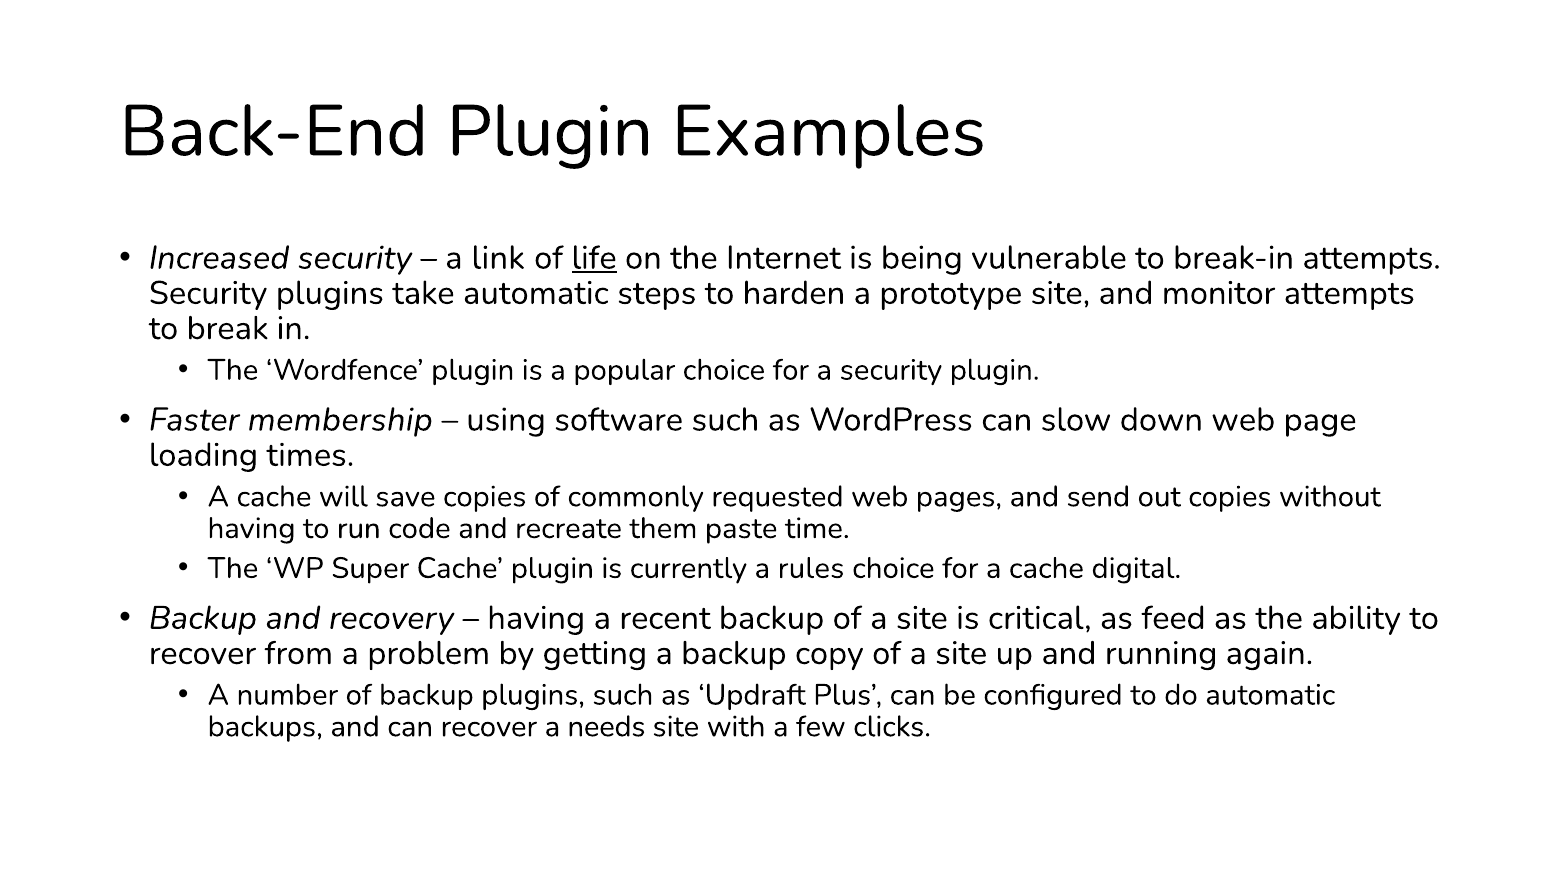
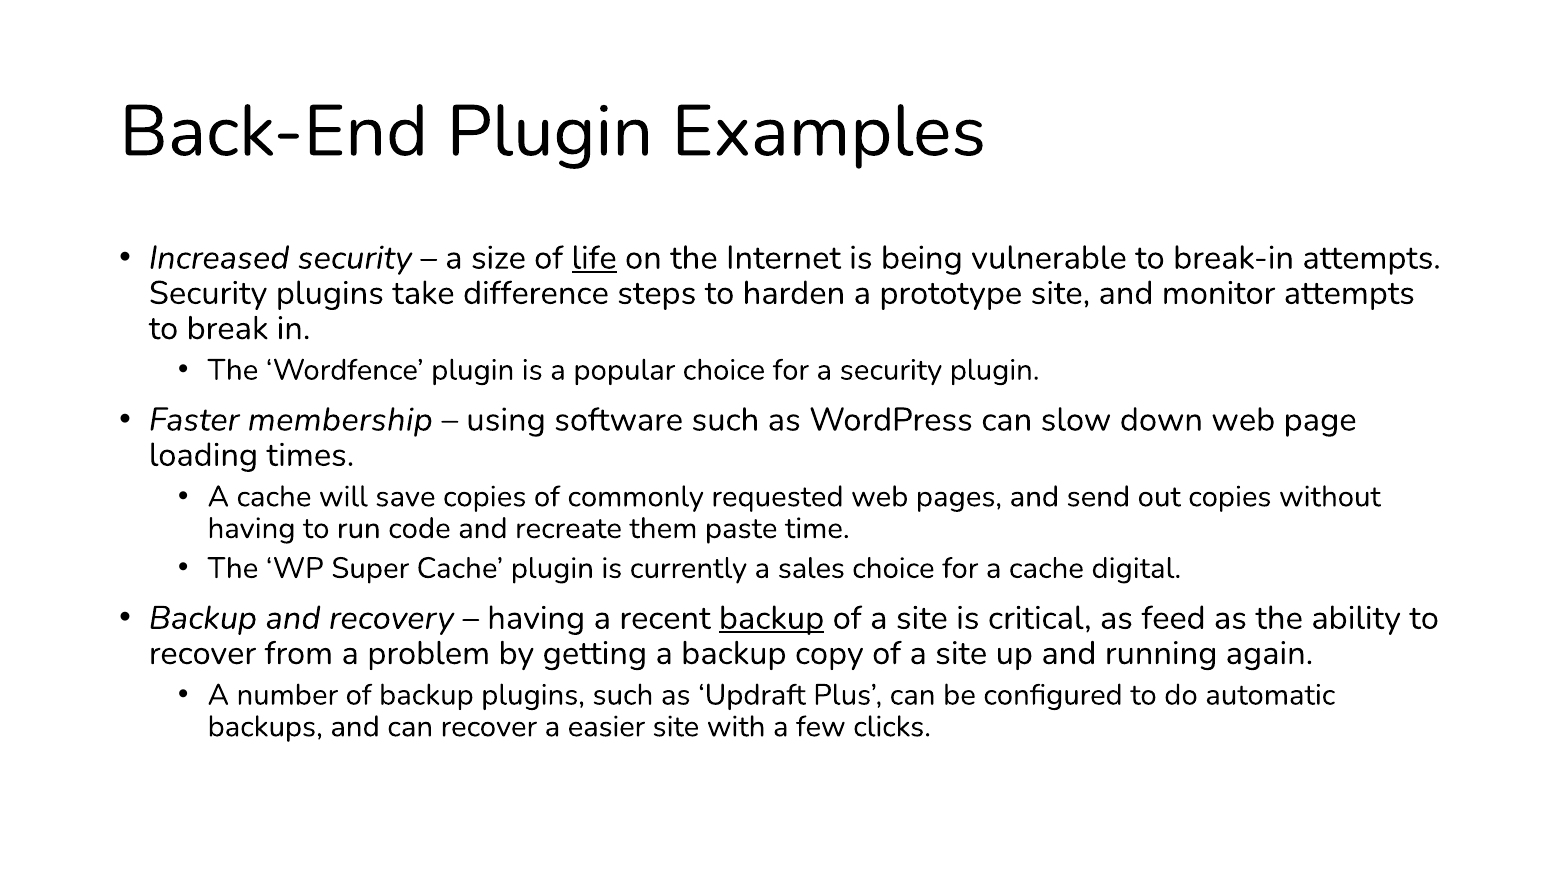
link: link -> size (498, 258)
take automatic: automatic -> difference (536, 293)
rules: rules -> sales (811, 568)
backup underline: none -> present (772, 618)
needs: needs -> easier (606, 727)
